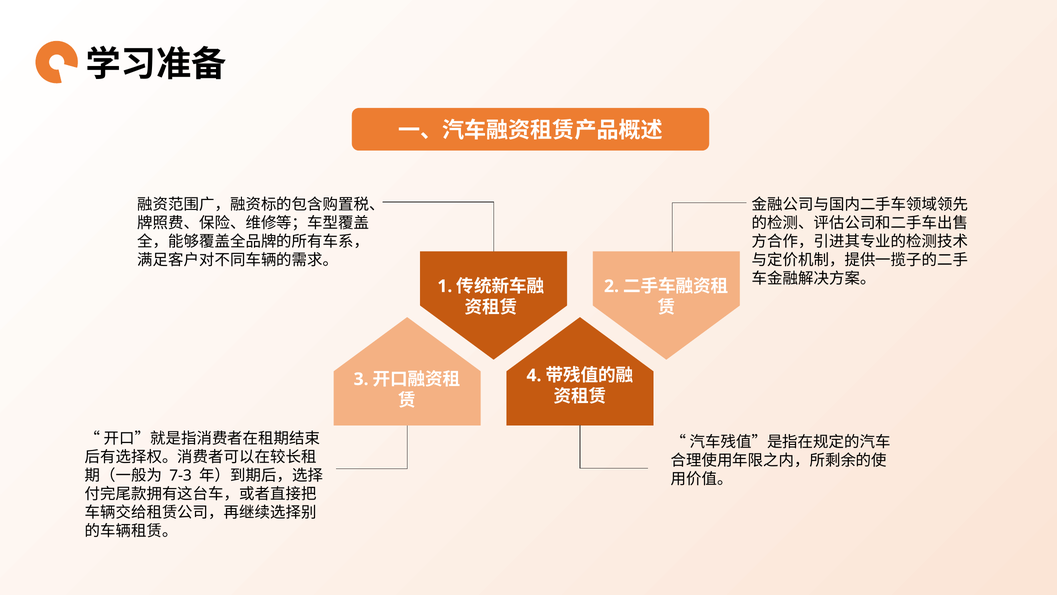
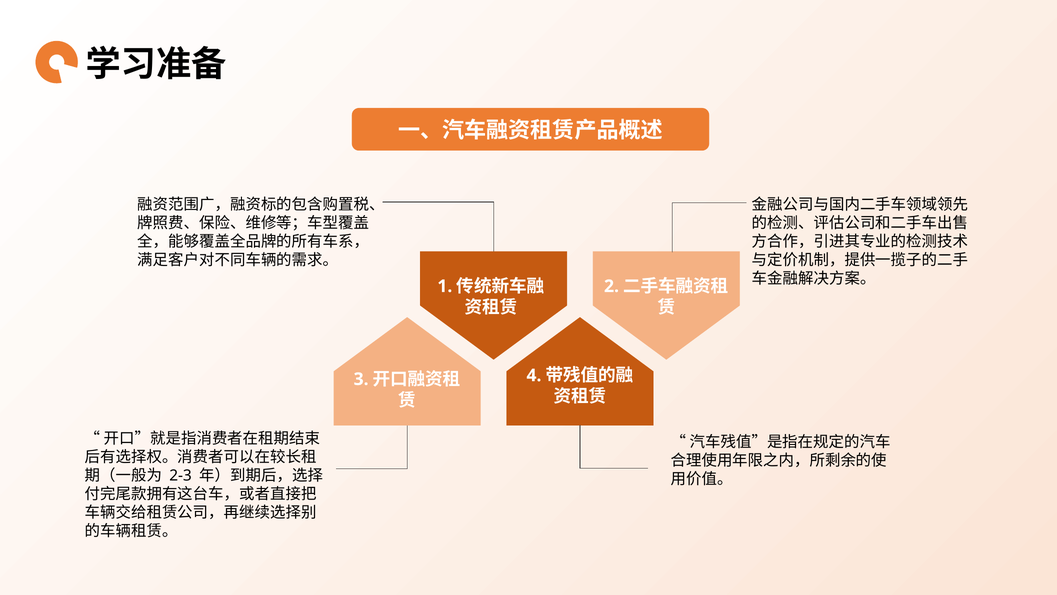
7-3: 7-3 -> 2-3 (181, 475)
